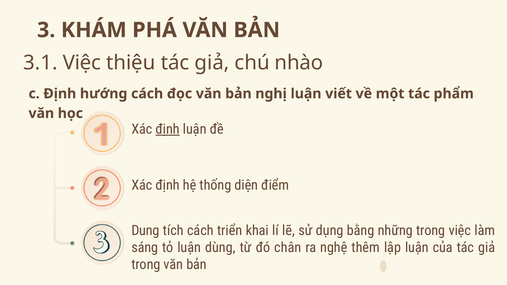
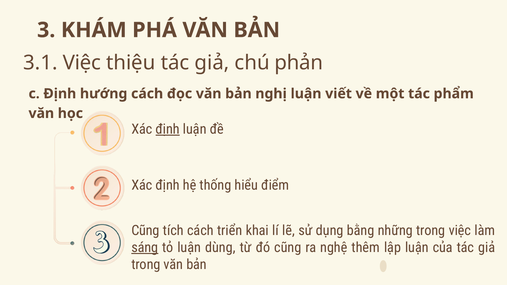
nhào: nhào -> phản (299, 63)
diện: diện -> hiểu (246, 185)
Dung: Dung -> Cũng (145, 231)
sáng underline: none -> present (145, 248)
đó chân: chân -> cũng (288, 248)
